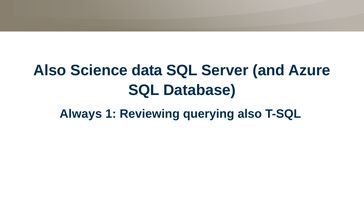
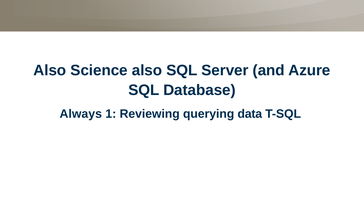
Science data: data -> also (147, 70)
querying also: also -> data (250, 114)
